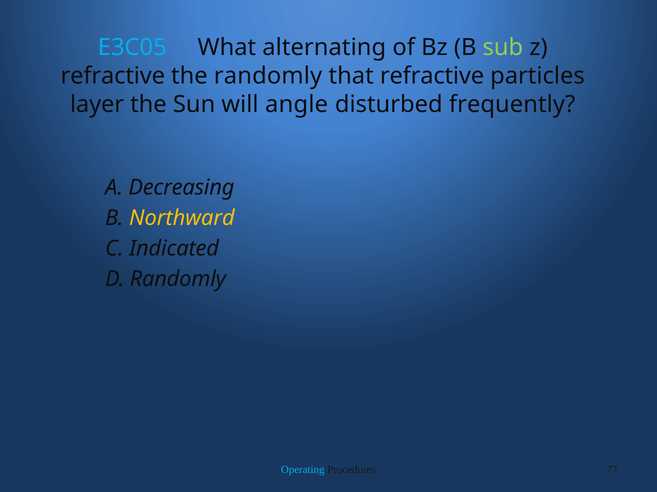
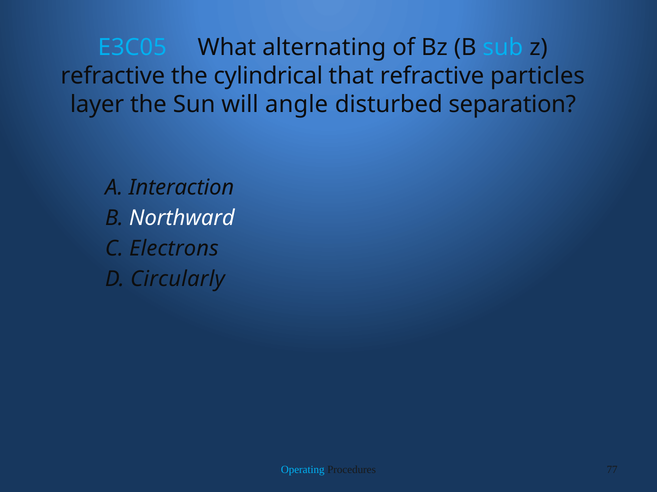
sub colour: light green -> light blue (503, 48)
the randomly: randomly -> cylindrical (268, 76)
frequently: frequently -> separation (512, 105)
Decreasing: Decreasing -> Interaction (181, 188)
Northward colour: yellow -> white (182, 218)
Indicated: Indicated -> Electrons (174, 249)
D Randomly: Randomly -> Circularly (178, 280)
